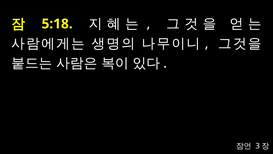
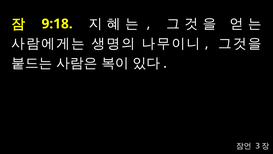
5:18: 5:18 -> 9:18 (57, 24)
